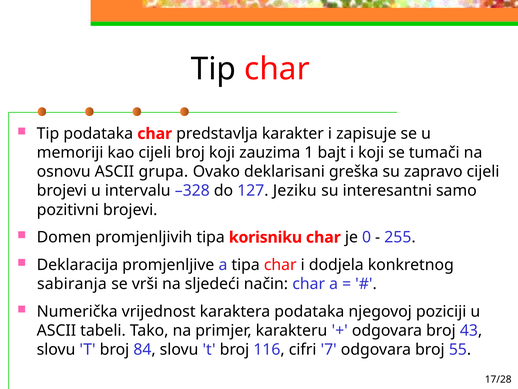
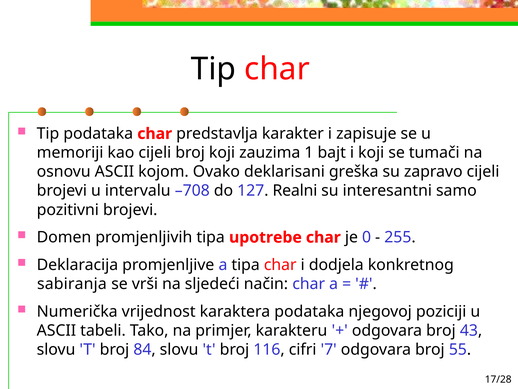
grupa: grupa -> kojom (163, 172)
–328: –328 -> –708 (192, 191)
Jeziku: Jeziku -> Realni (295, 191)
korisniku: korisniku -> upotrebe (265, 237)
